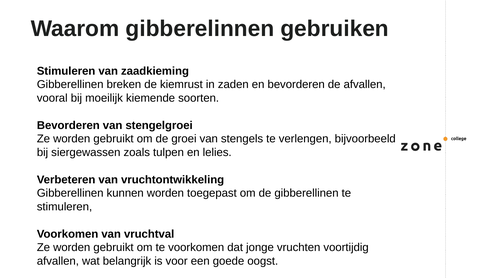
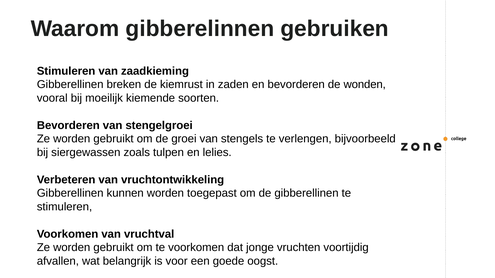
de afvallen: afvallen -> wonden (365, 85)
